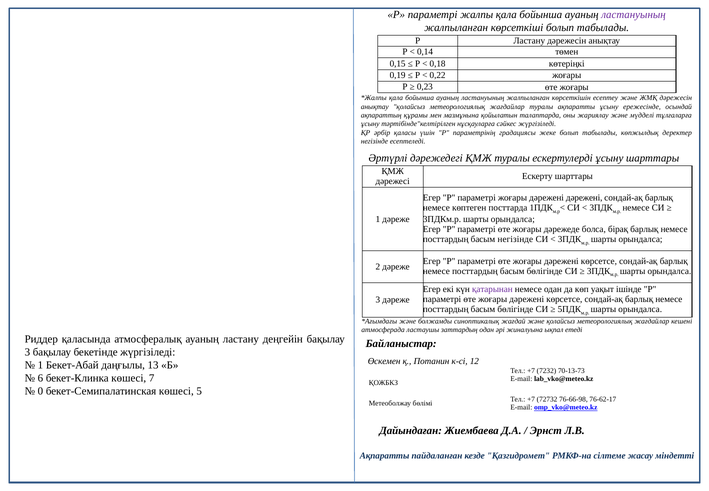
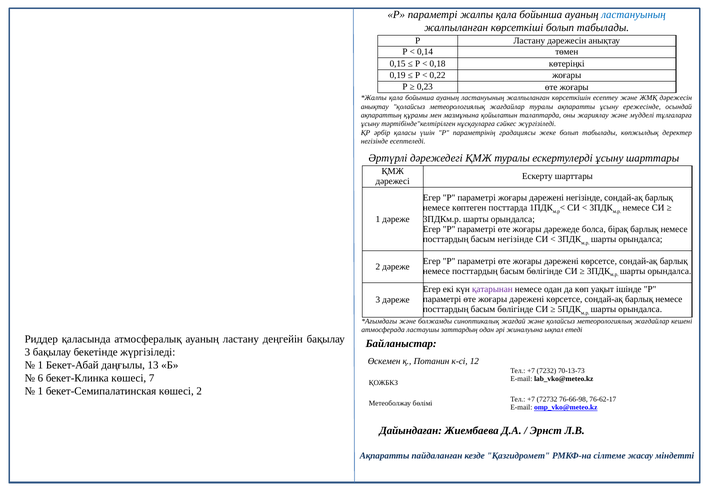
ластануының colour: purple -> blue (634, 15)
дәрежені дәрежені: дәрежені -> негізінде (584, 198)
0: 0 -> 1 (40, 391)
көшесі 5: 5 -> 2 (199, 391)
